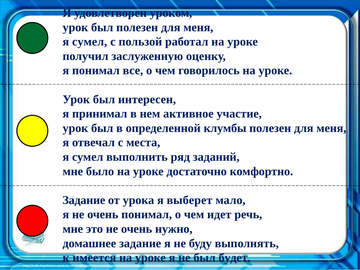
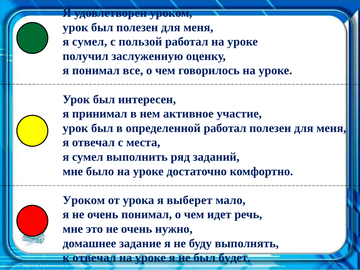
определенной клумбы: клумбы -> работал (225, 128)
Задание: Задание -> Уроком (84, 200)
к имеется: имеется -> отвечал (94, 258)
